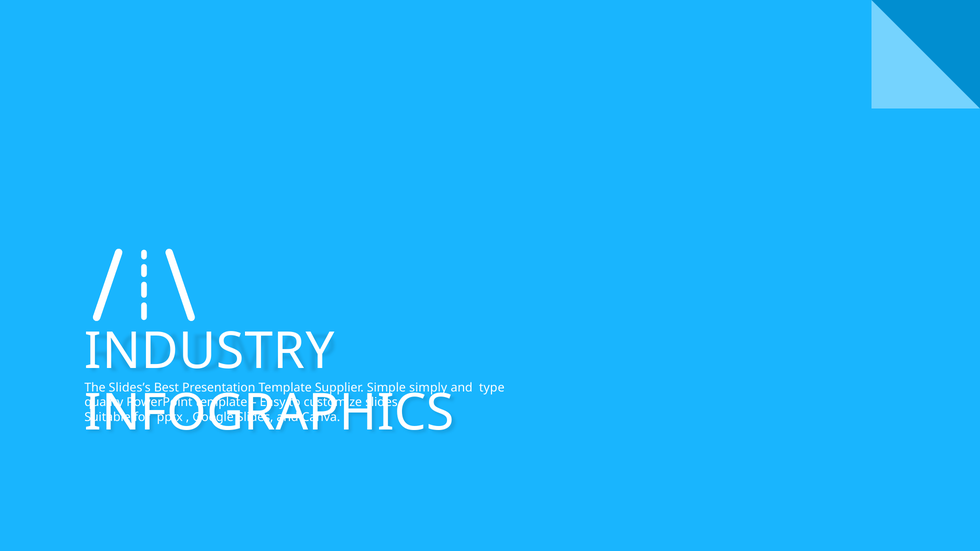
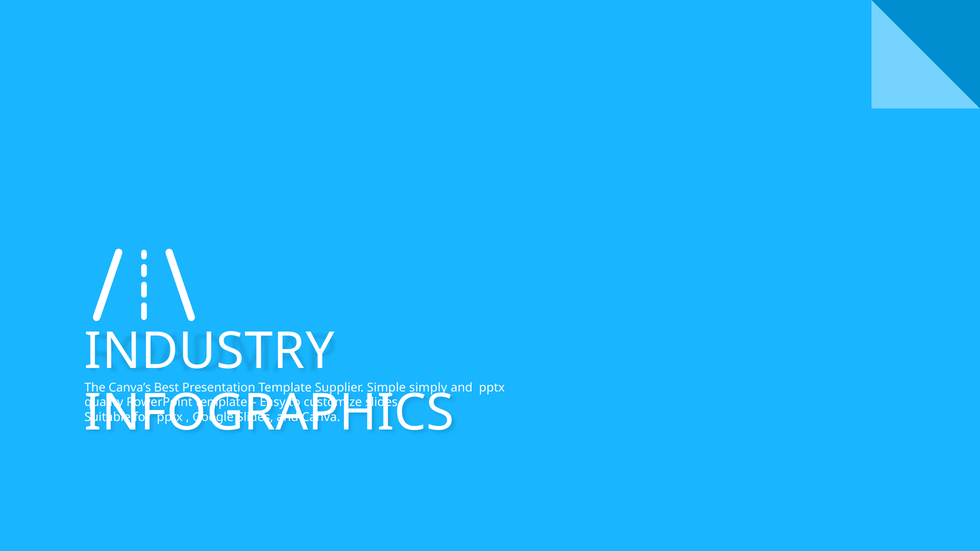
Slides’s: Slides’s -> Canva’s (130, 388)
and type: type -> pptx (492, 388)
